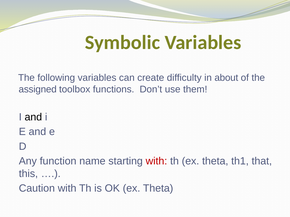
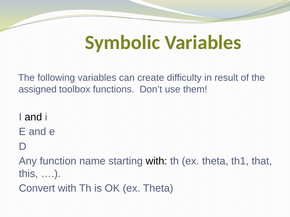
about: about -> result (226, 78)
with colour: red -> black (156, 161)
Caution: Caution -> Convert (37, 189)
